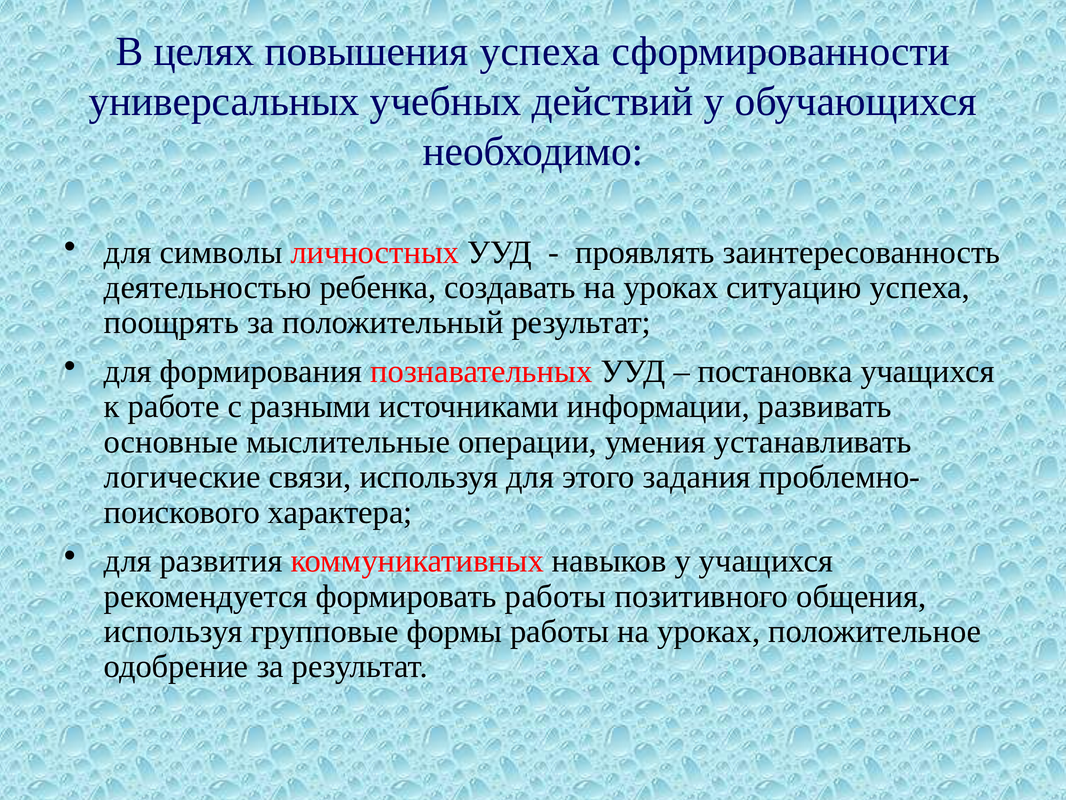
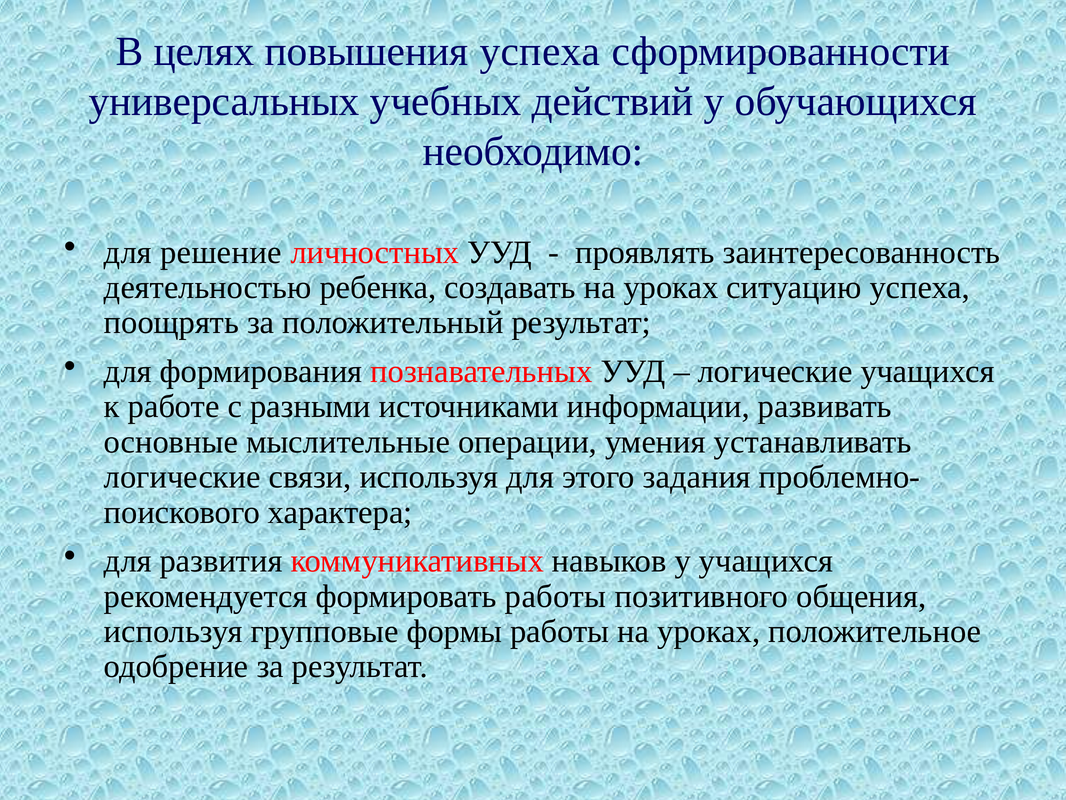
символы: символы -> решение (221, 252)
постановка: постановка -> логические (775, 371)
